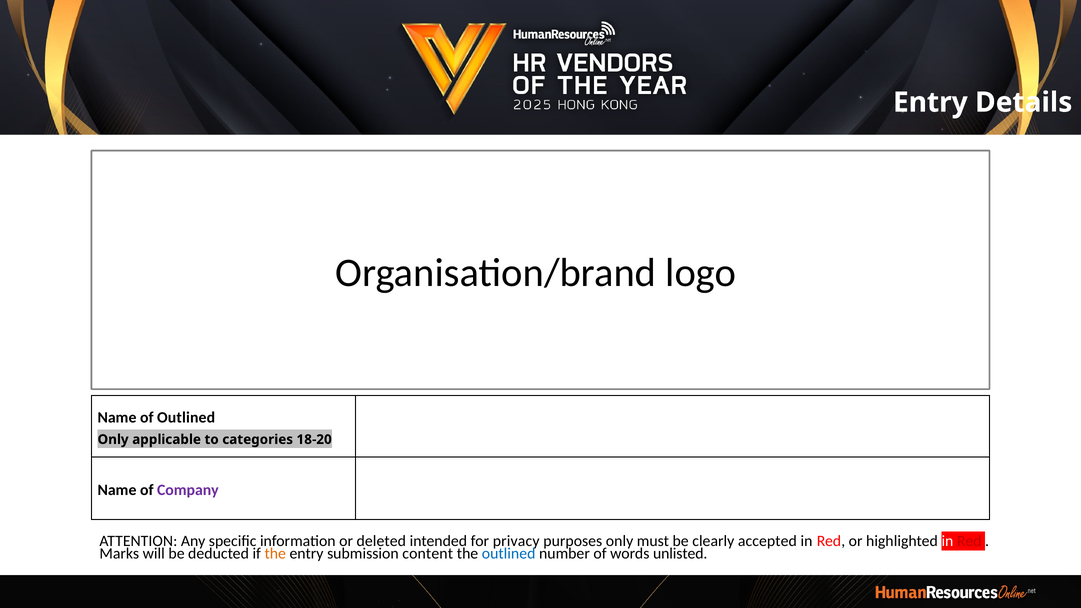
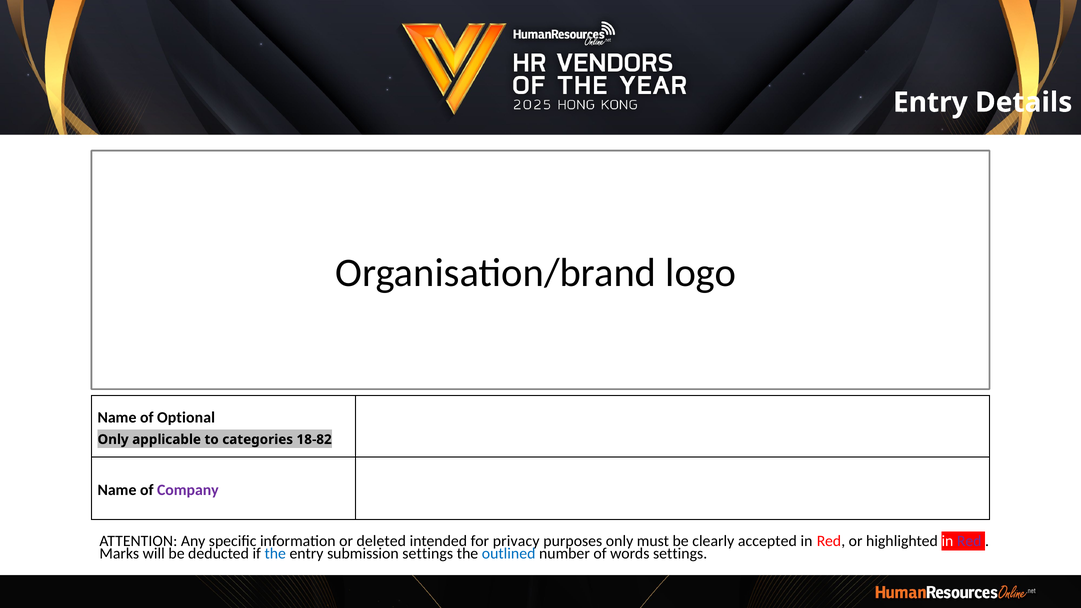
of Outlined: Outlined -> Optional (186, 417)
18-20: 18-20 -> 18-82 (314, 440)
Red colour: red -> purple (969, 541)
the colour: orange -> blue (275, 553)
submission content: content -> settings (428, 553)
words unlisted: unlisted -> settings (680, 553)
